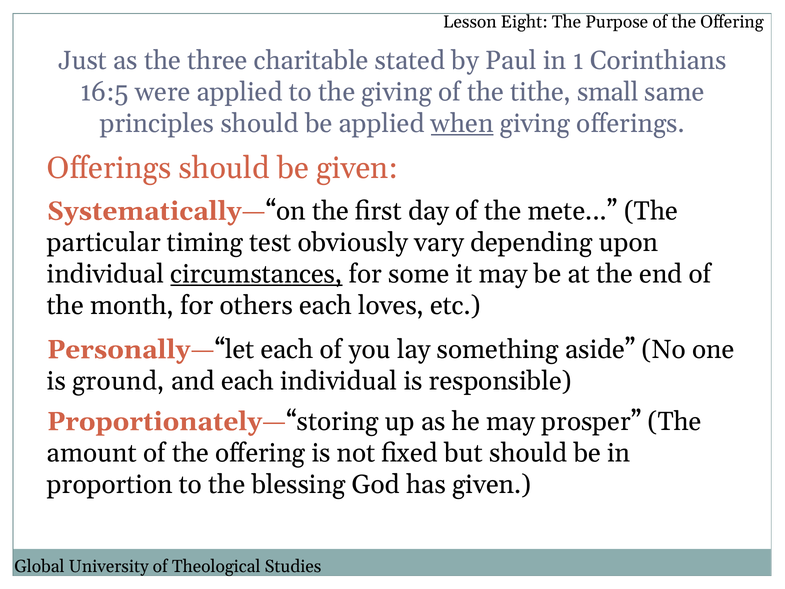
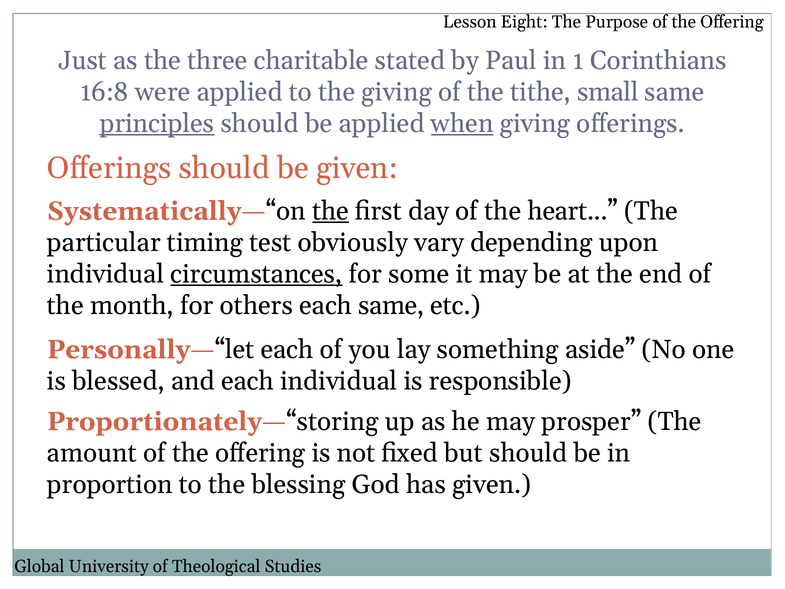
16:5: 16:5 -> 16:8 (105, 92)
principles underline: none -> present (157, 123)
the underline: none -> present (331, 211)
mete: mete -> heart (573, 211)
each loves: loves -> same (391, 305)
ground: ground -> blessed (118, 381)
